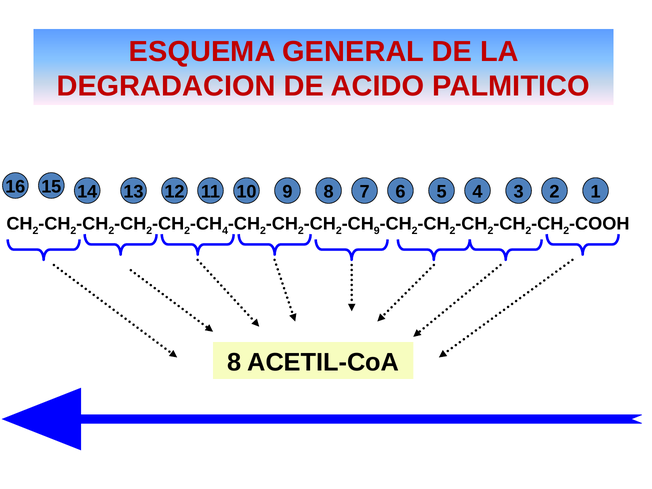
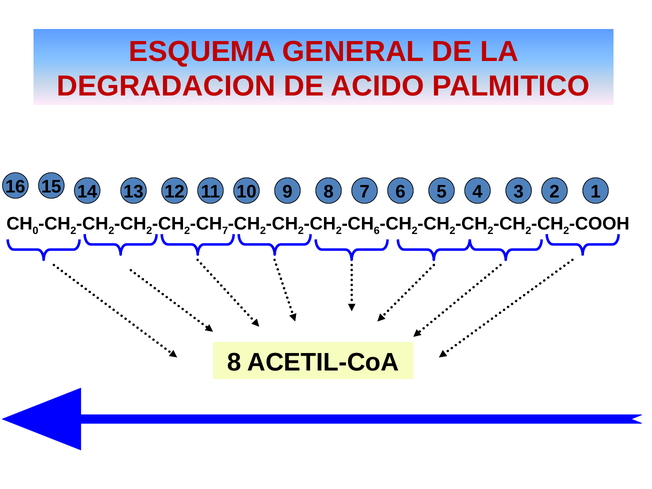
2: 2 -> 0 (36, 231)
4: 4 -> 7 (225, 231)
9: 9 -> 6 (377, 231)
